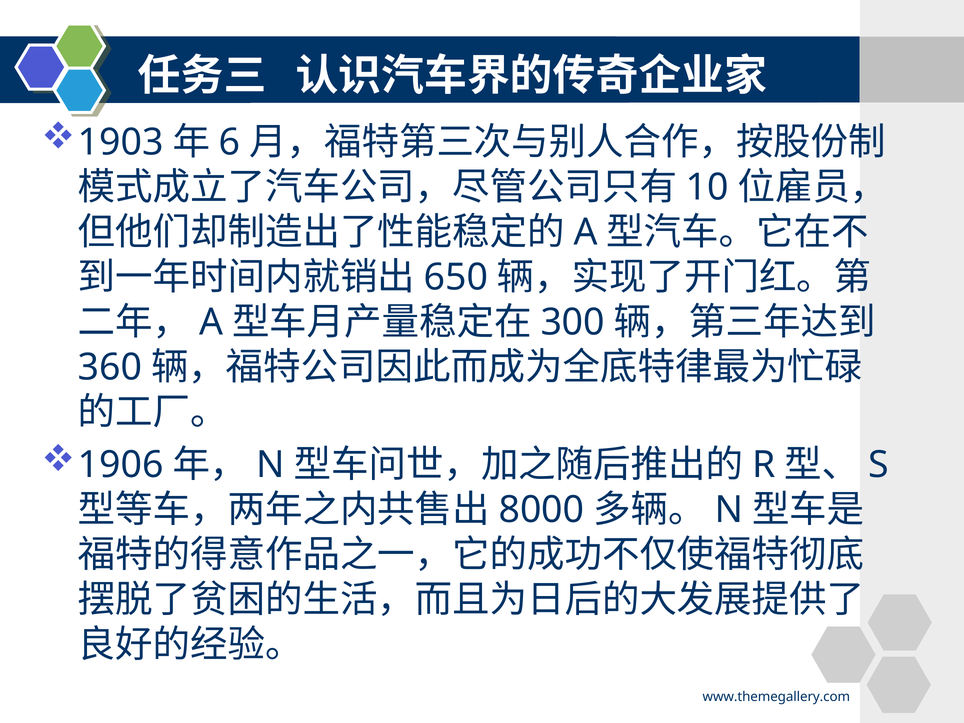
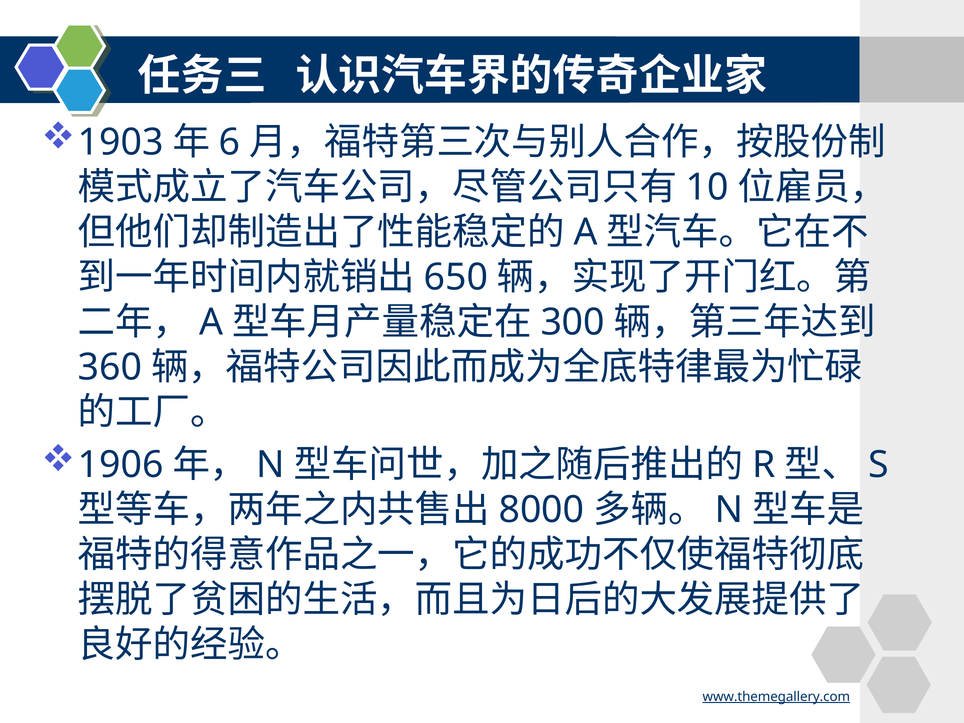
www.themegallery.com underline: none -> present (776, 697)
